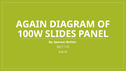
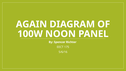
SLIDES: SLIDES -> NOON (60, 34)
